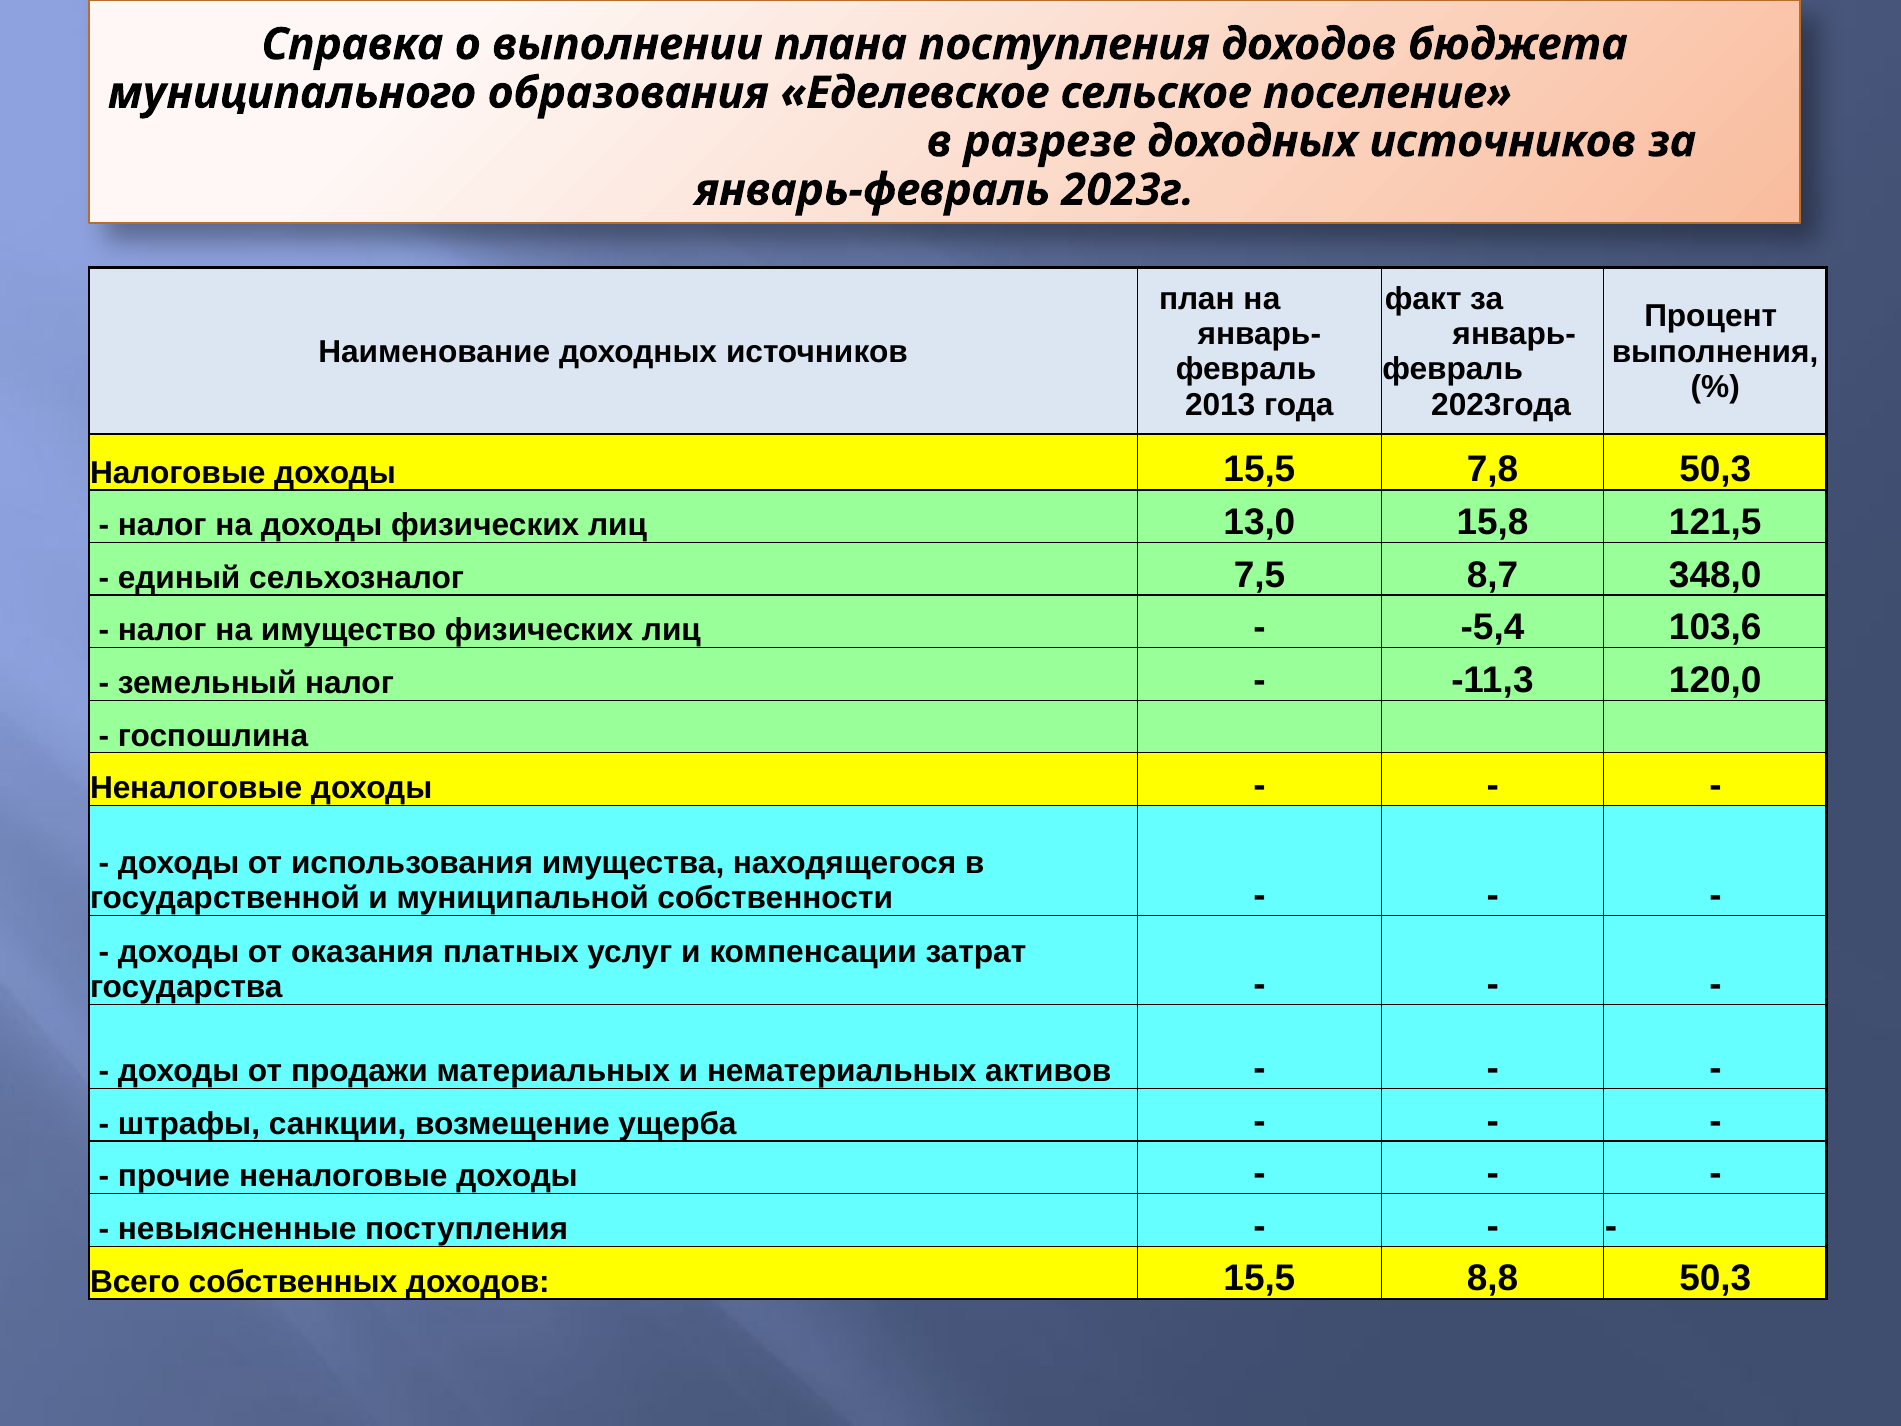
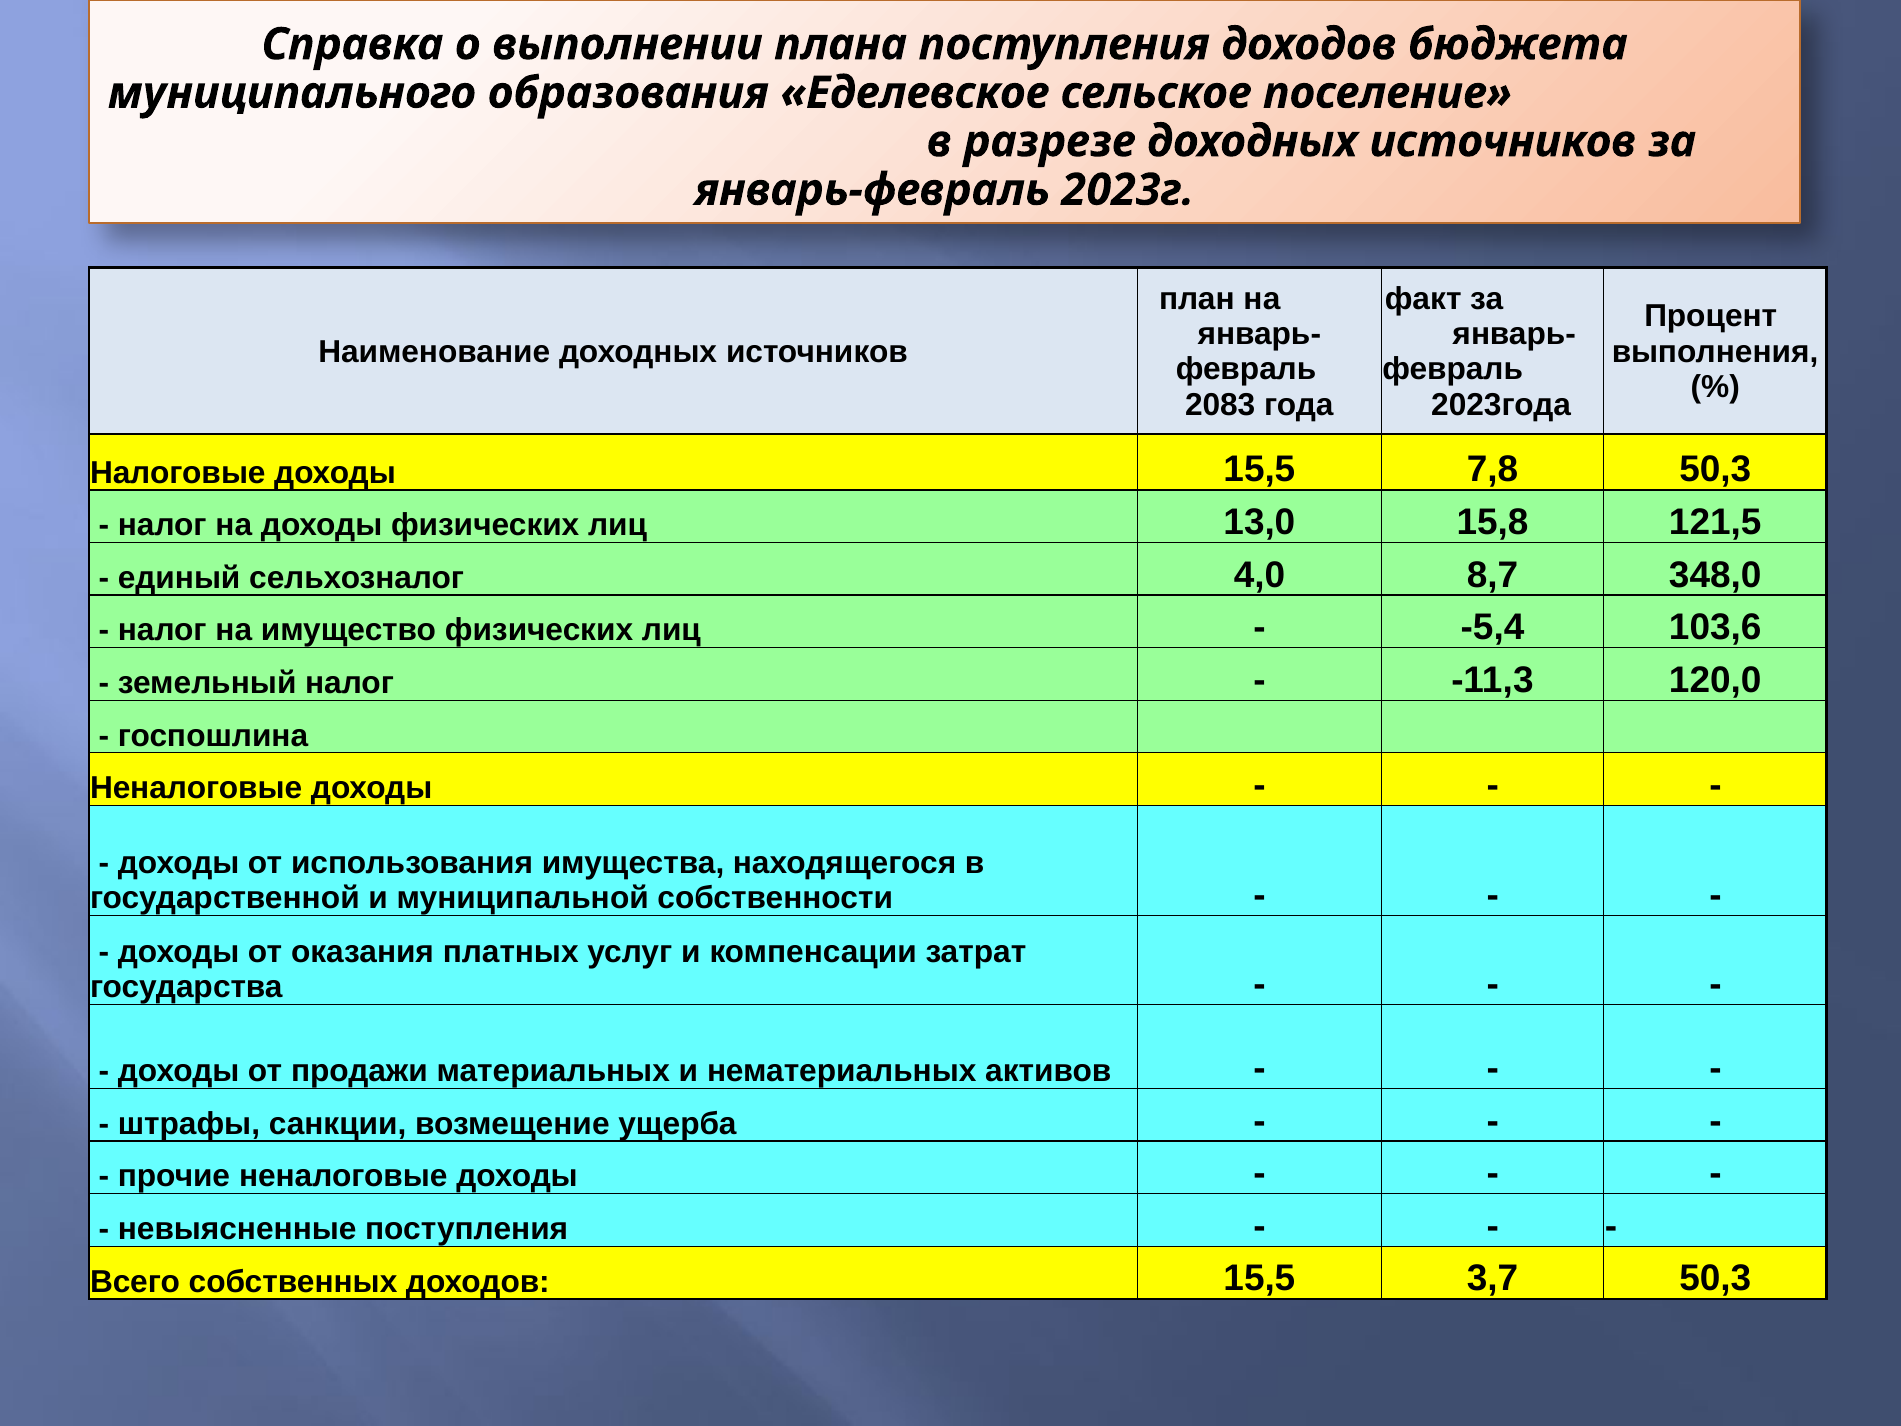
2013: 2013 -> 2083 (1220, 405)
7,5: 7,5 -> 4,0 (1259, 575)
8,8: 8,8 -> 3,7 (1492, 1278)
